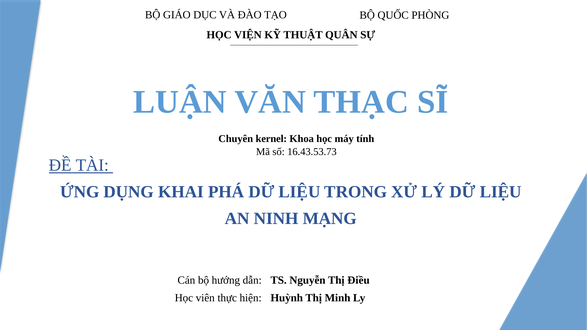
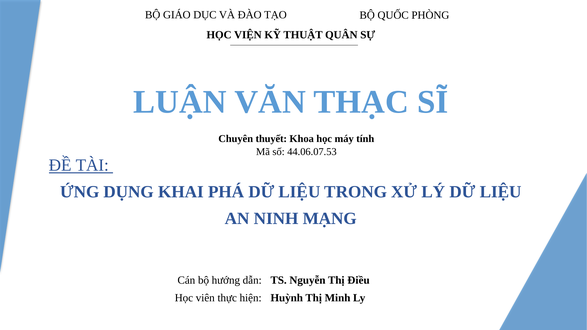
kernel: kernel -> thuyết (271, 139)
16.43.53.73: 16.43.53.73 -> 44.06.07.53 (312, 152)
